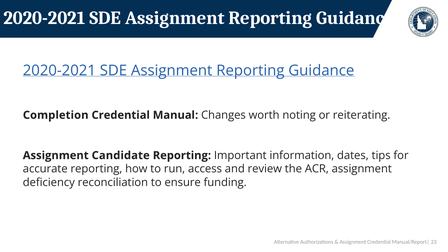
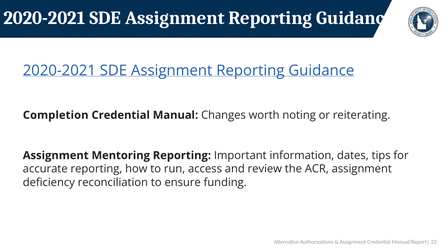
Candidate: Candidate -> Mentoring (121, 155)
